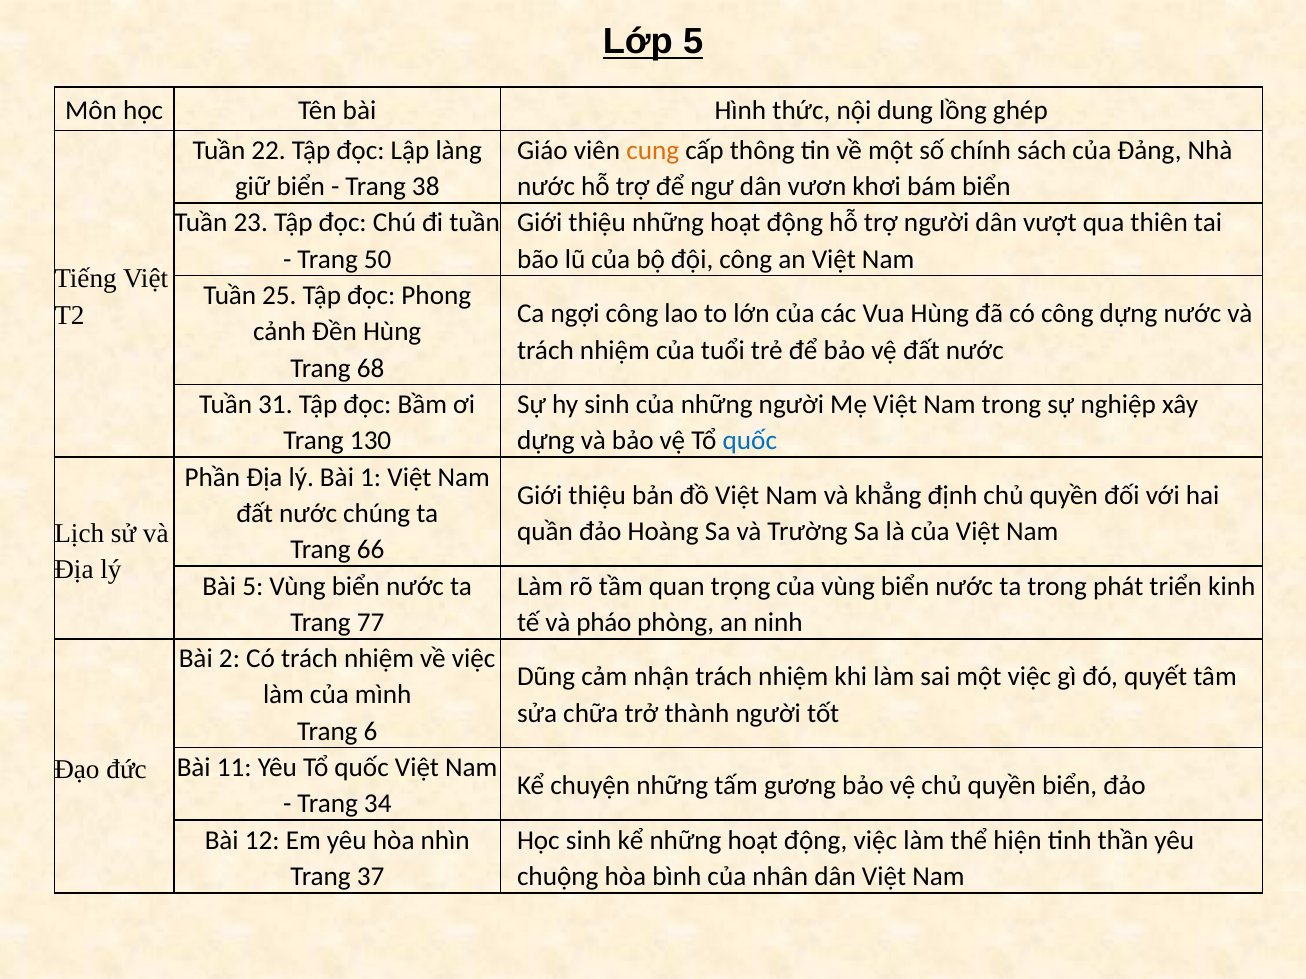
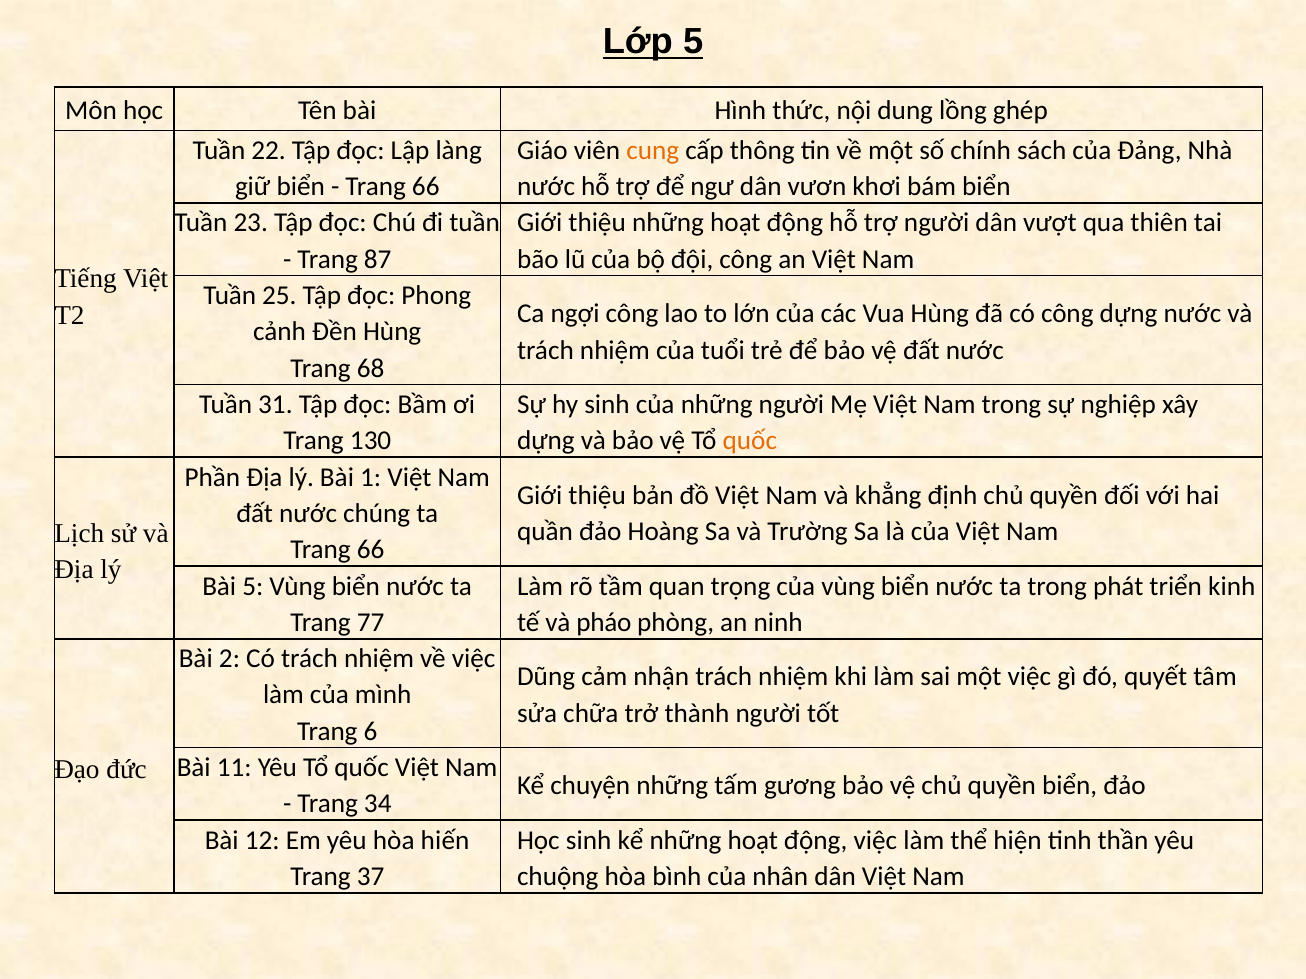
38: 38 -> 66 (426, 187)
50: 50 -> 87 (378, 259)
quốc colour: blue -> orange (750, 441)
nhìn: nhìn -> hiến (445, 841)
